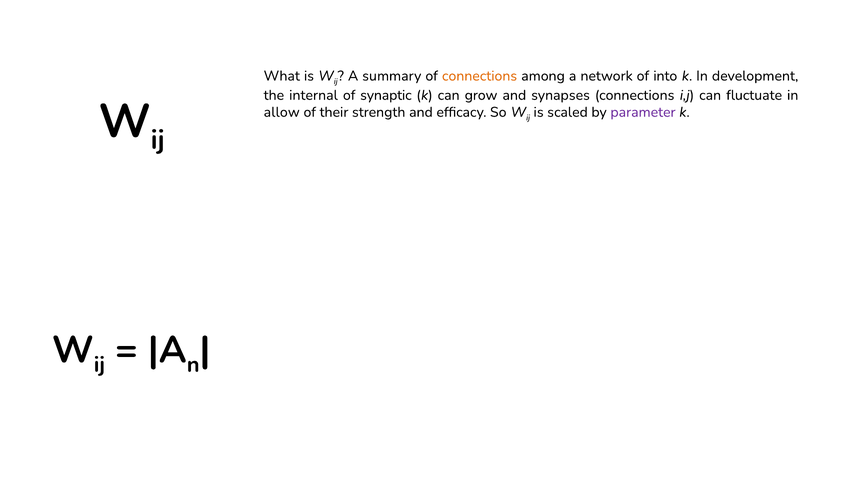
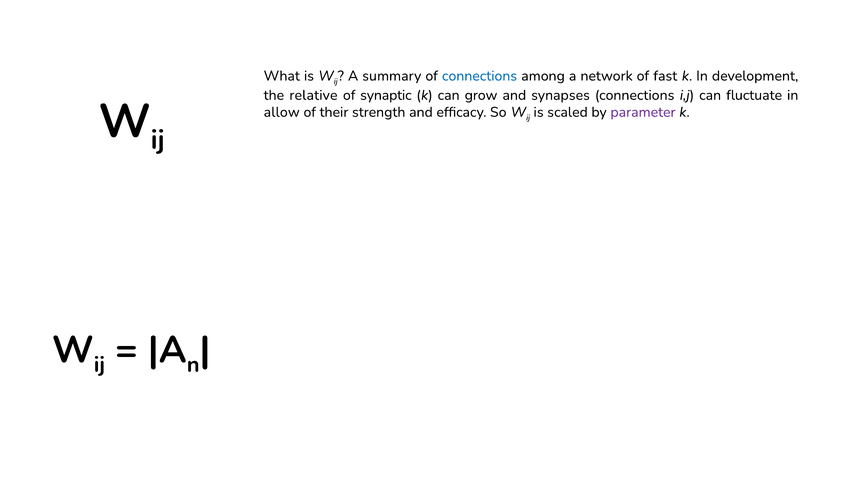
connections colour: orange -> blue (480, 76)
into: into -> fast (665, 76)
internal: internal -> relative (313, 95)
